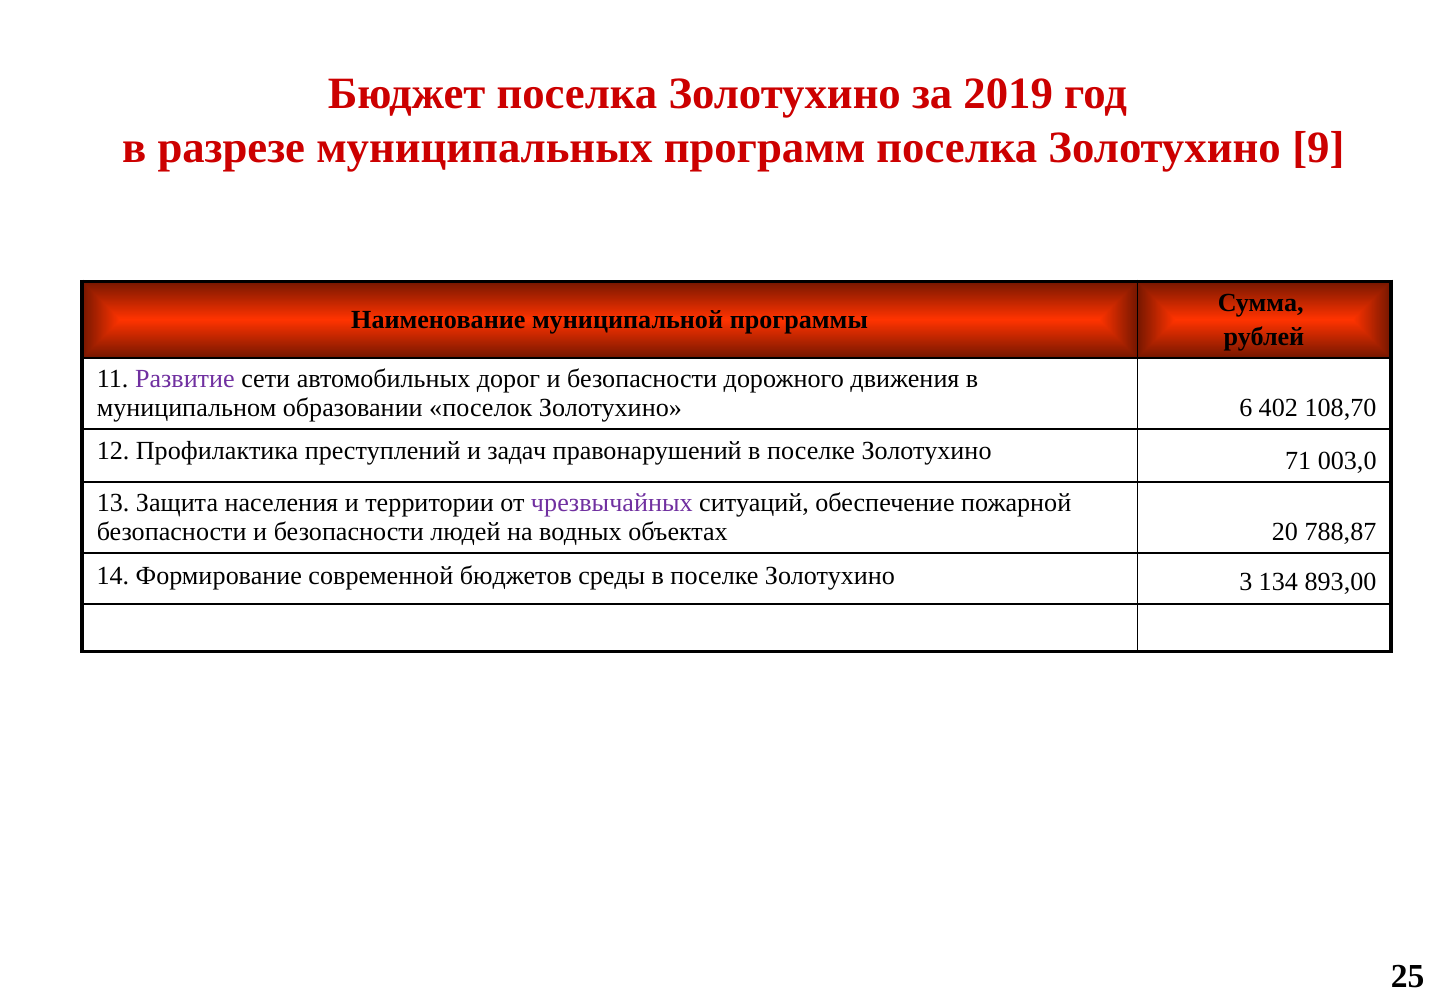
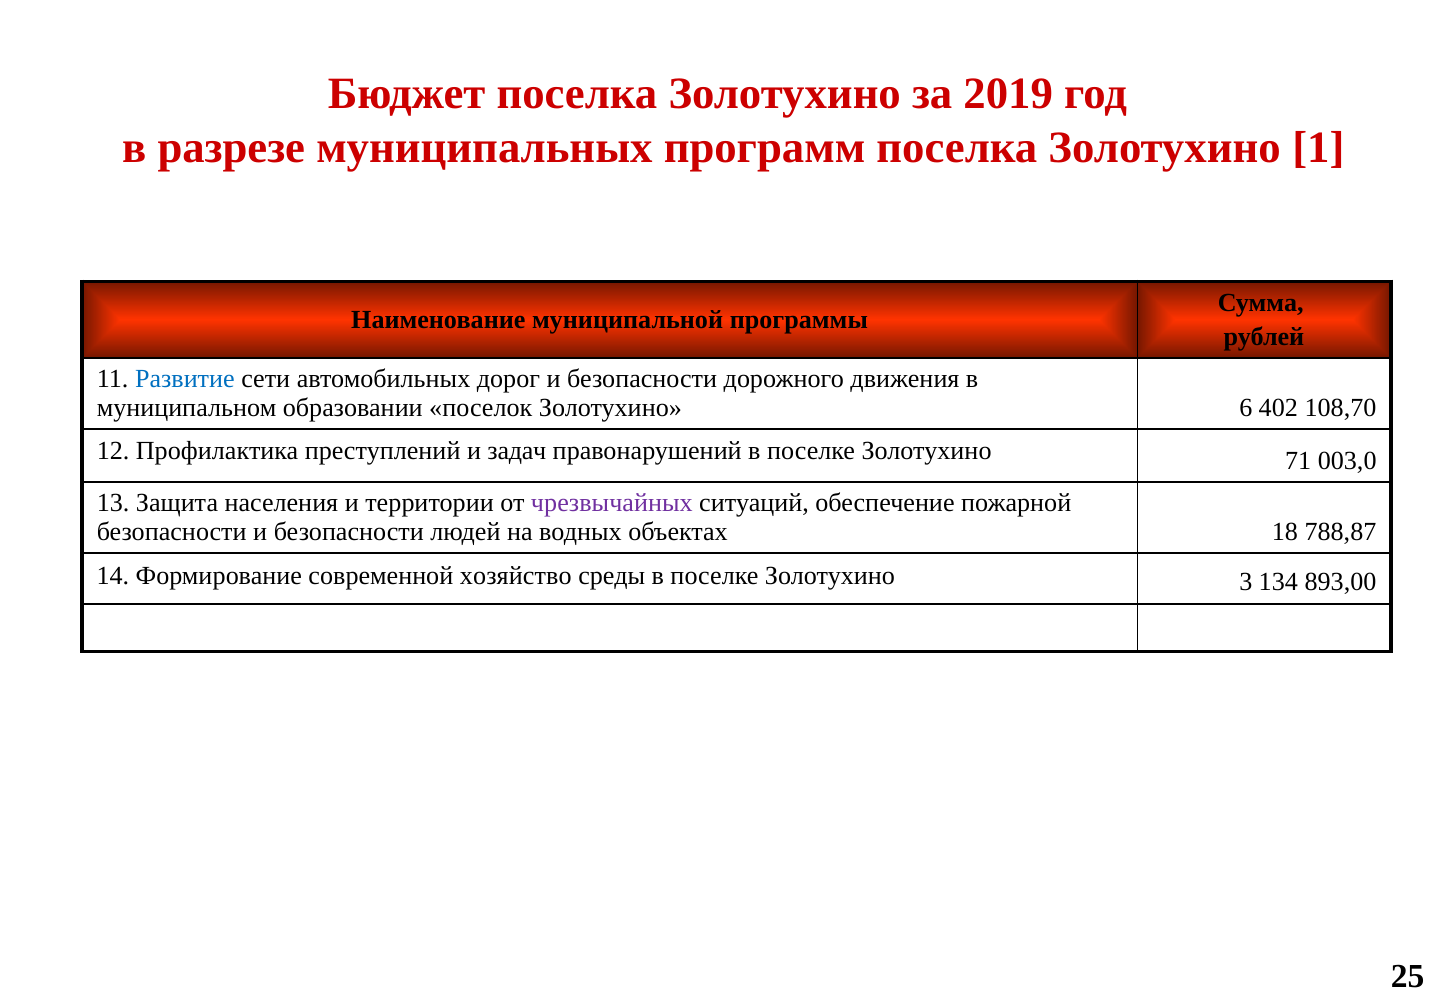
9: 9 -> 1 (1318, 148)
Развитие colour: purple -> blue (185, 379)
20: 20 -> 18 (1285, 532)
бюджетов: бюджетов -> хозяйство (516, 575)
